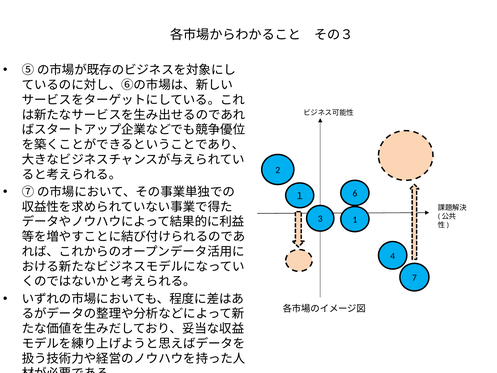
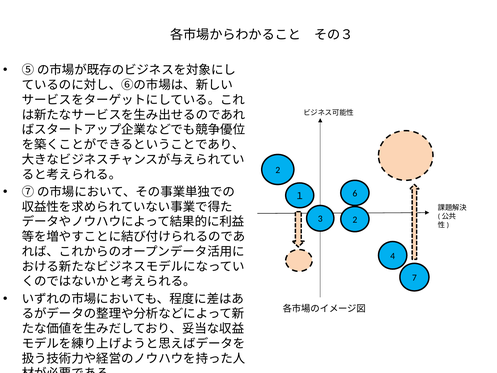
3 1: 1 -> 2 (355, 220)
